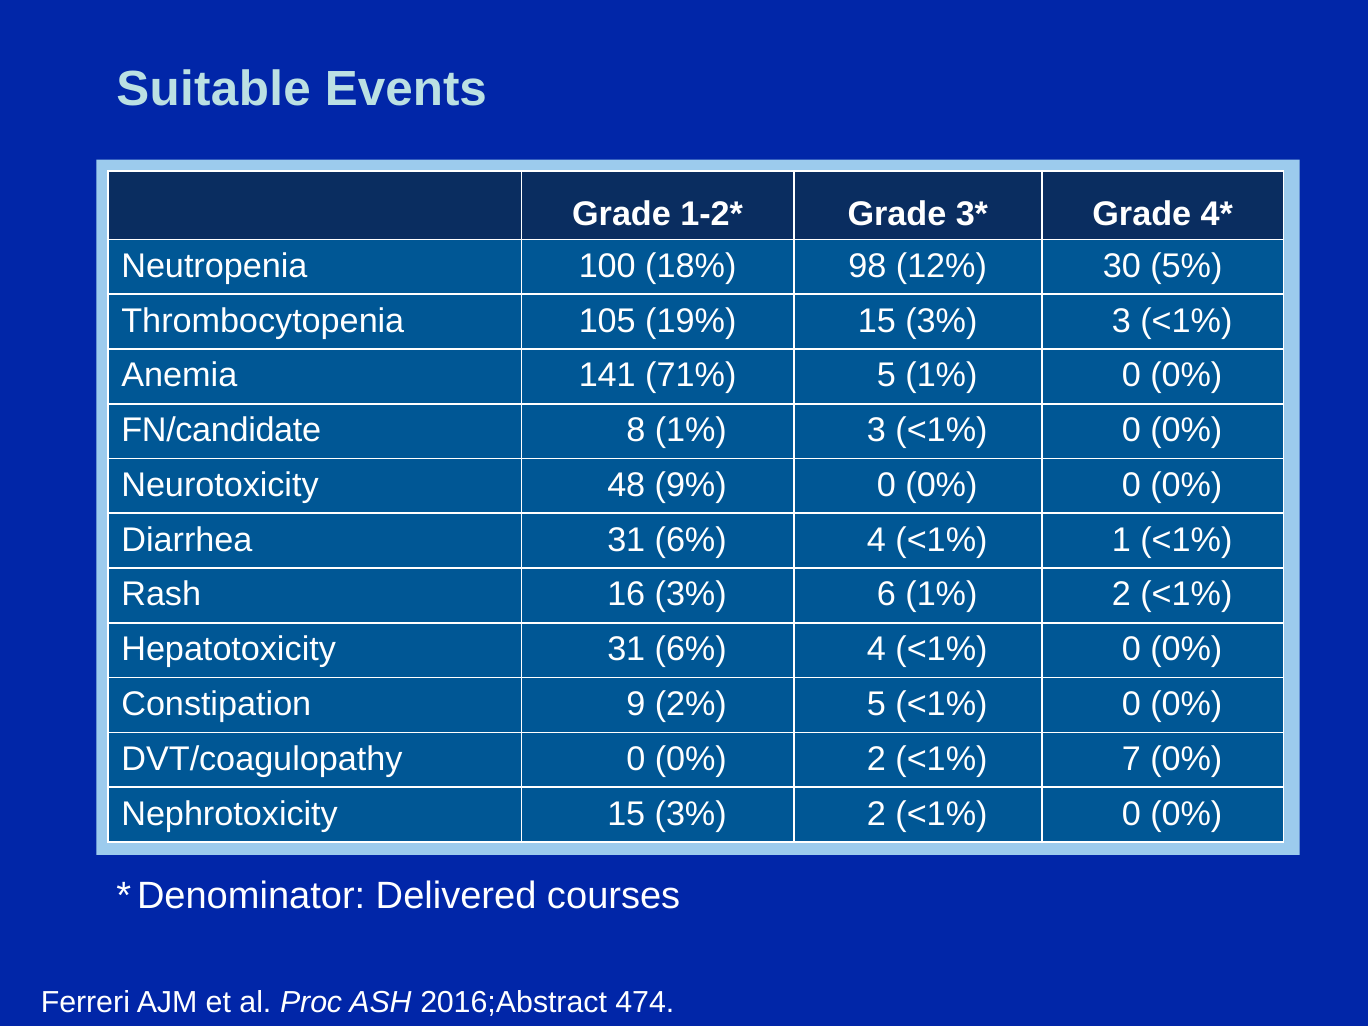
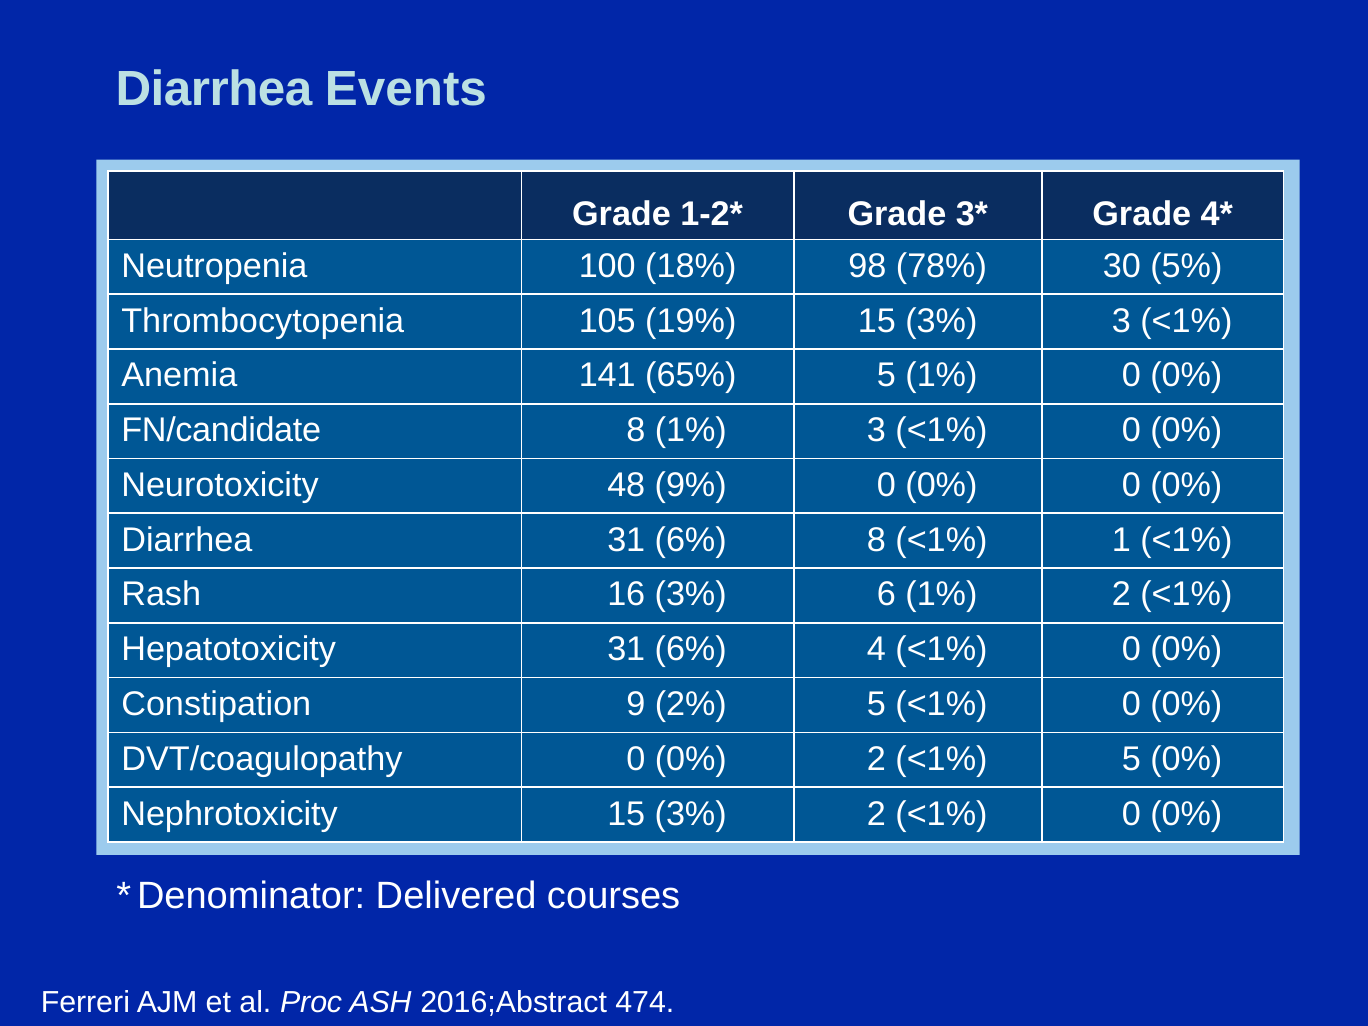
Suitable: Suitable -> Diarrhea (214, 89)
12%: 12% -> 78% (941, 266)
71%: 71% -> 65% (691, 376)
Diarrhea 31 6% 4: 4 -> 8 (876, 540)
<1% 7: 7 -> 5 (1131, 759)
